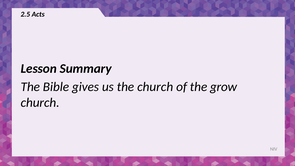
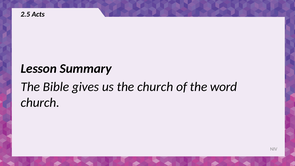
grow: grow -> word (224, 87)
